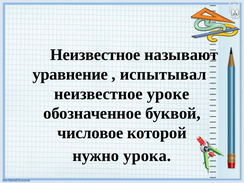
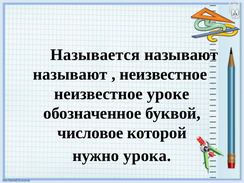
Неизвестное: Неизвестное -> Называется (95, 55)
уравнение: уравнение -> называют (70, 74)
испытывал: испытывал -> неизвестное (163, 74)
